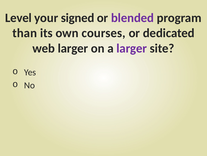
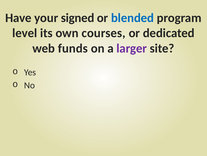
Level: Level -> Have (18, 18)
blended colour: purple -> blue (132, 18)
than: than -> level (25, 33)
web larger: larger -> funds (73, 48)
